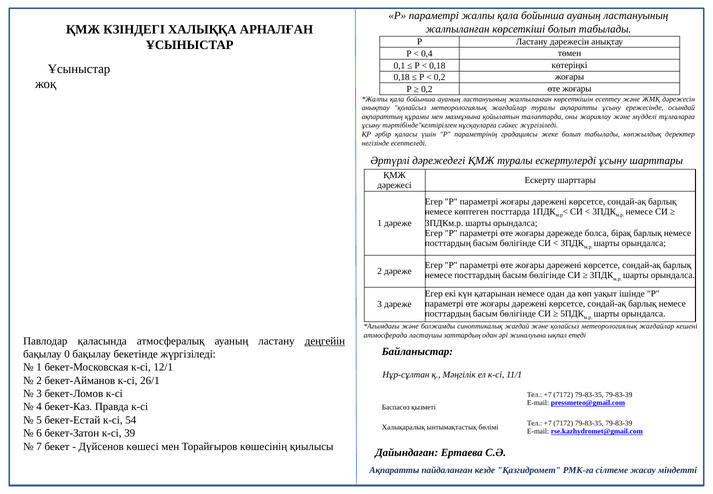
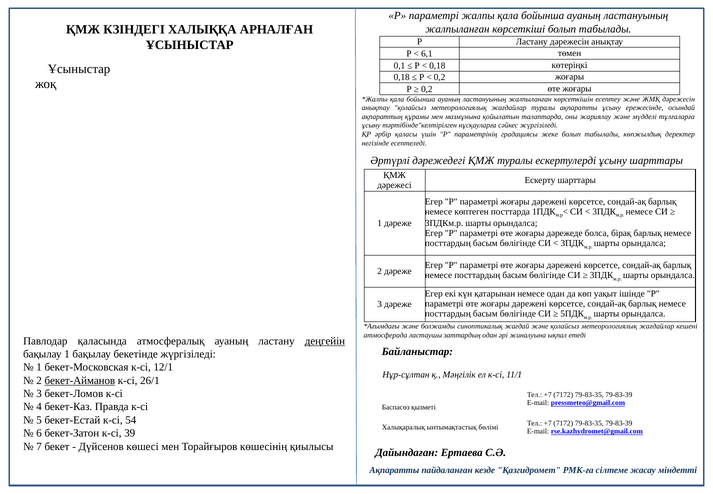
0,4: 0,4 -> 6,1 (427, 54)
бақылау 0: 0 -> 1 (67, 354)
бекет-Айманов underline: none -> present (80, 380)
